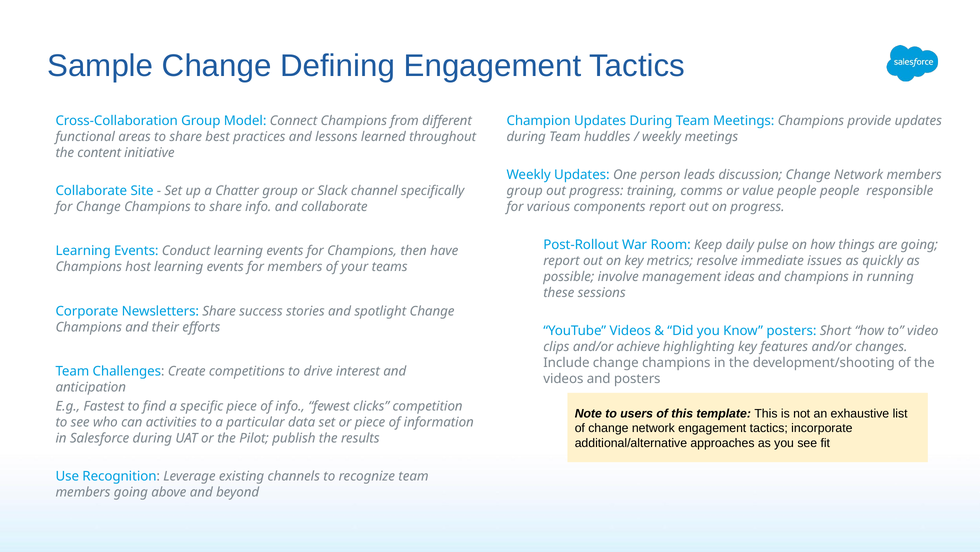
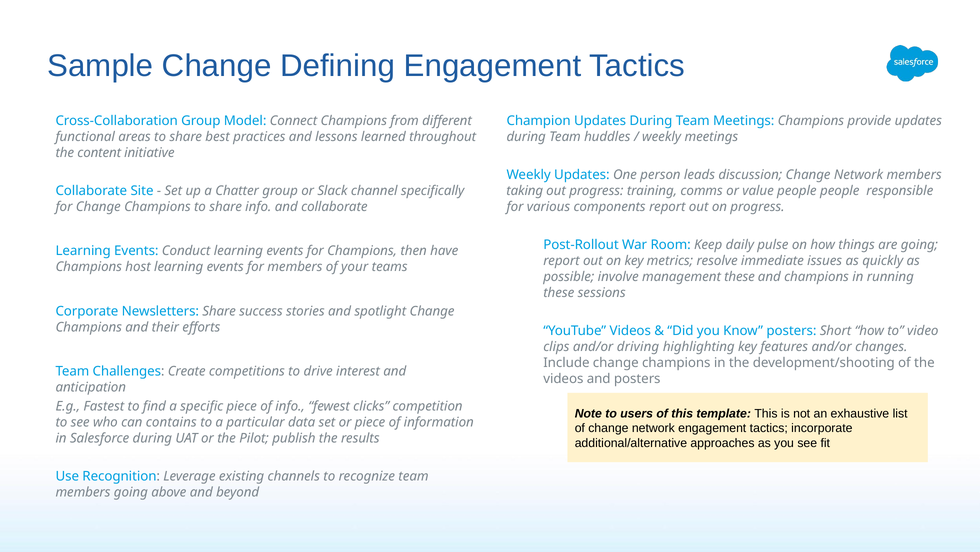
group: group -> taking (525, 191)
management ideas: ideas -> these (740, 276)
achieve: achieve -> driving (638, 346)
activities: activities -> contains (171, 422)
